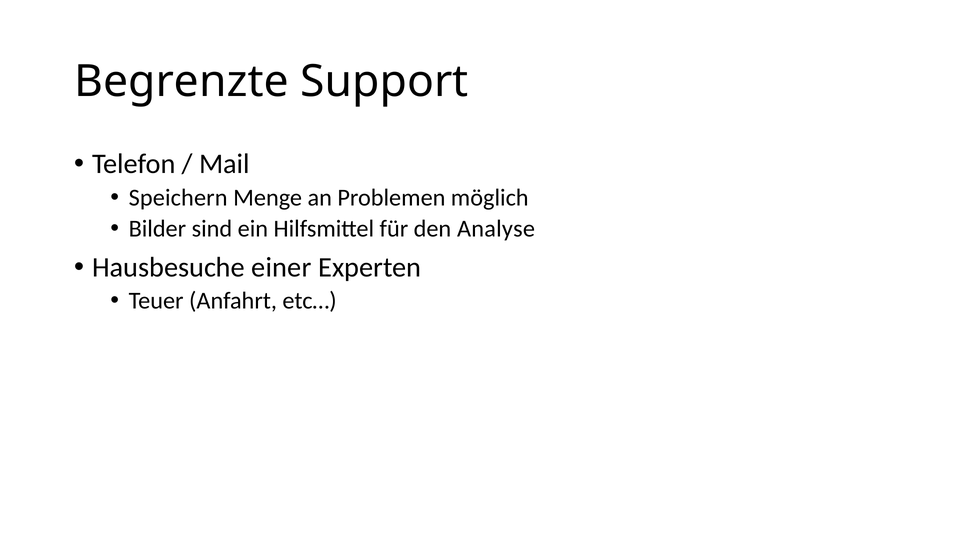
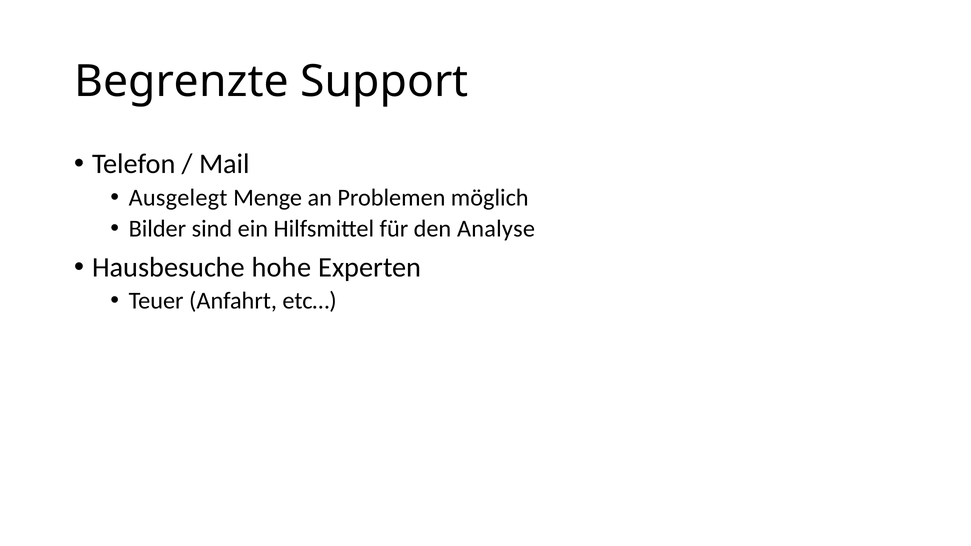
Speichern: Speichern -> Ausgelegt (178, 198)
einer: einer -> hohe (281, 267)
